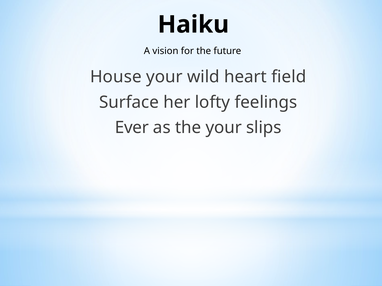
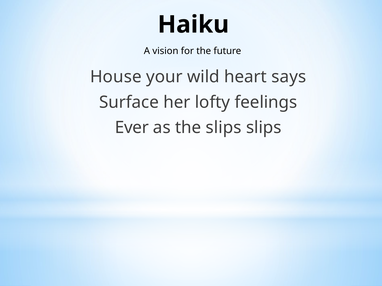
field: field -> says (289, 77)
the your: your -> slips (224, 128)
